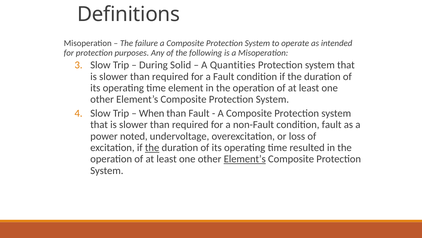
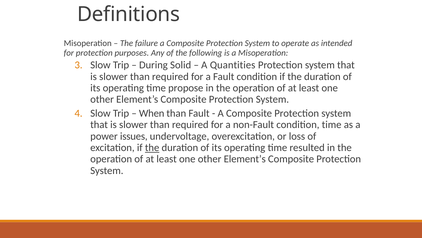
element: element -> propose (186, 88)
condition fault: fault -> time (332, 125)
noted: noted -> issues (134, 136)
Element’s underline: present -> none (245, 159)
